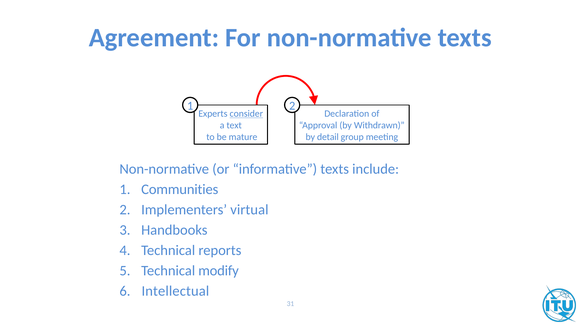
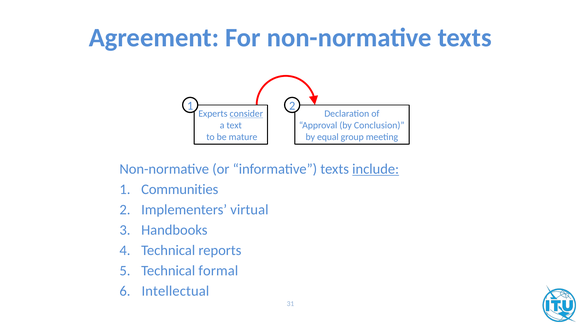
Withdrawn: Withdrawn -> Conclusion (379, 125)
detail: detail -> equal (328, 137)
include underline: none -> present (376, 169)
modify: modify -> formal (218, 271)
